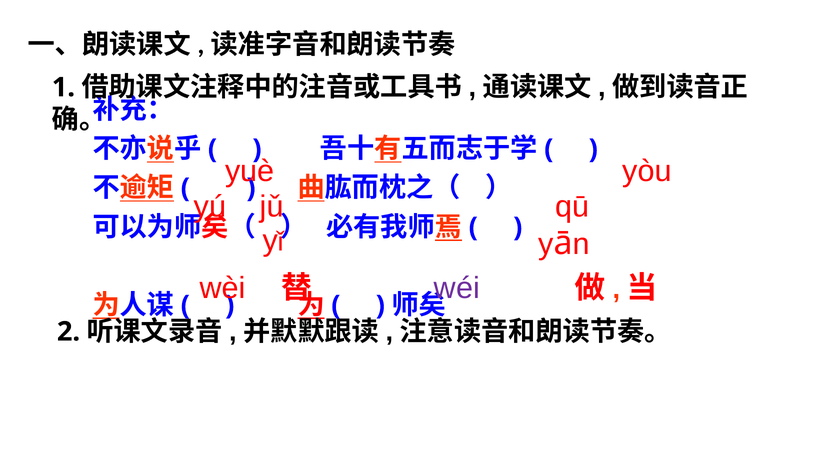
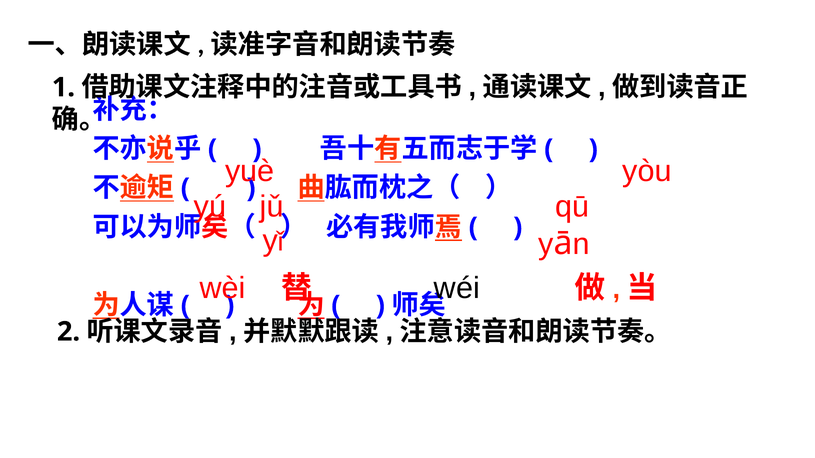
wéi colour: purple -> black (457, 288)
